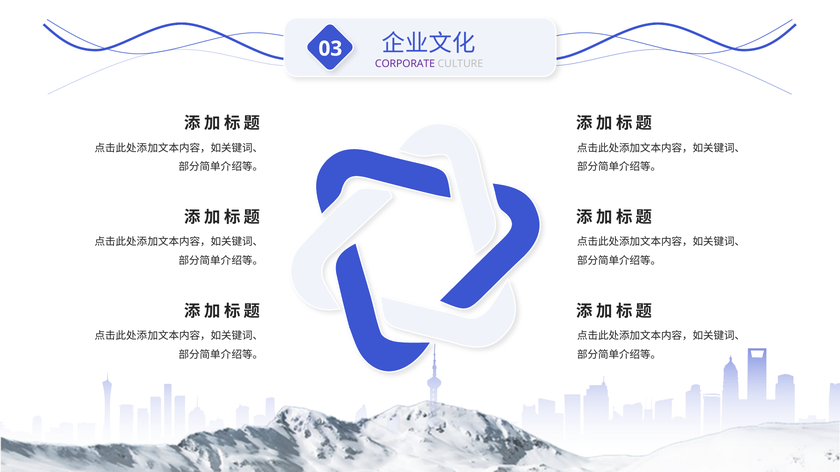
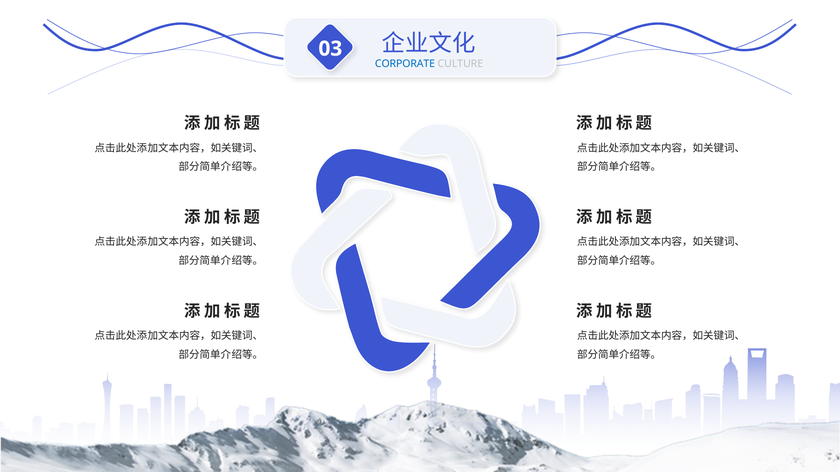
CORPORATE colour: purple -> blue (405, 64)
